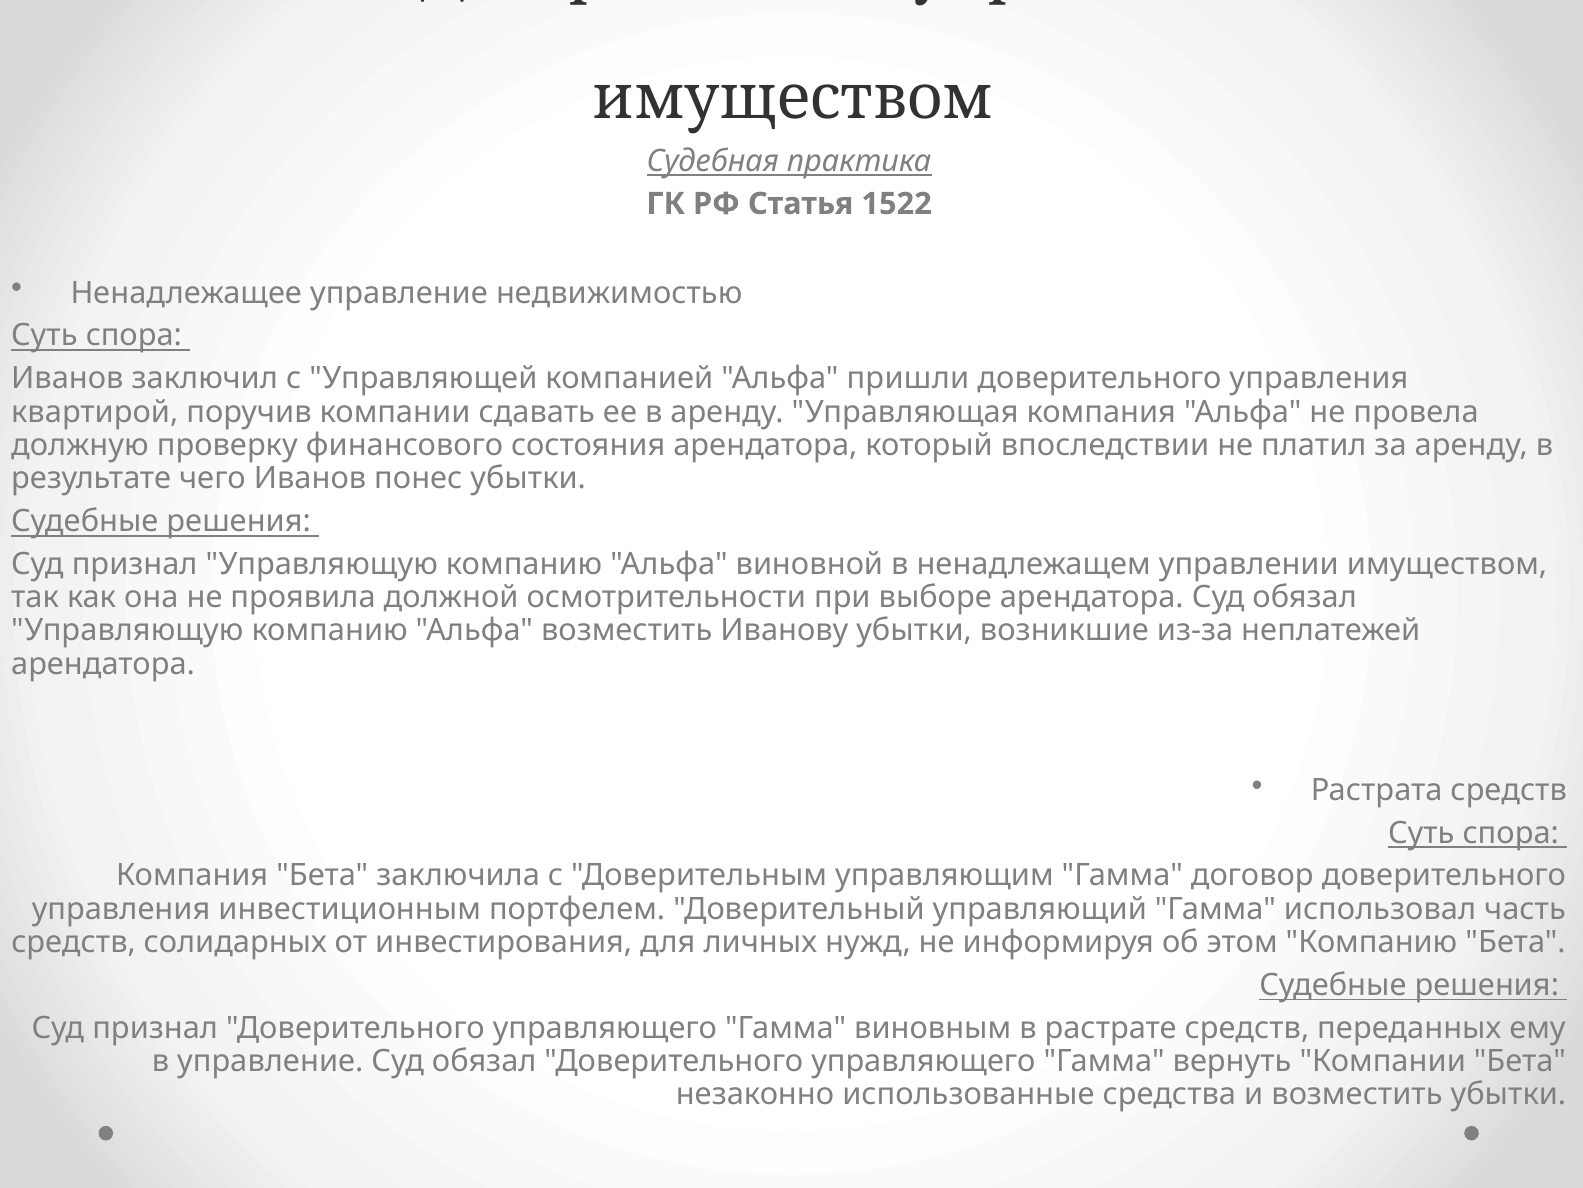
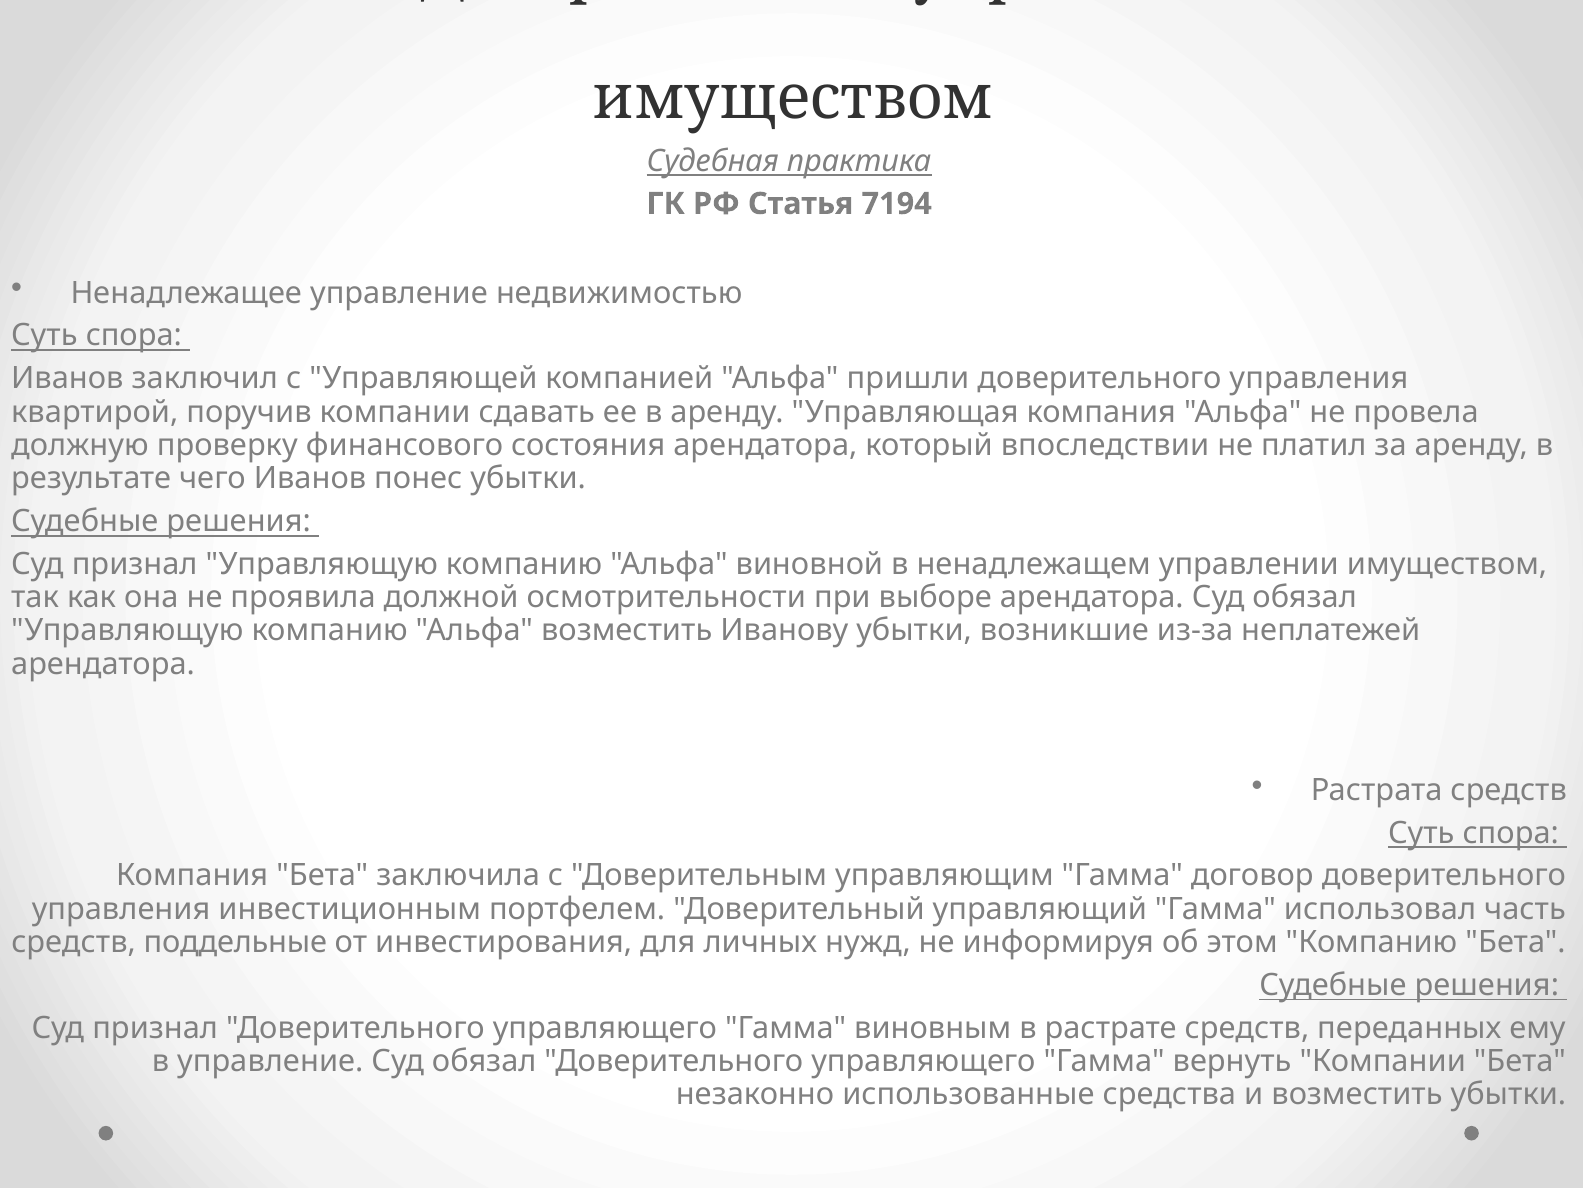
1522: 1522 -> 7194 (897, 204)
солидарных: солидарных -> поддельные (235, 942)
